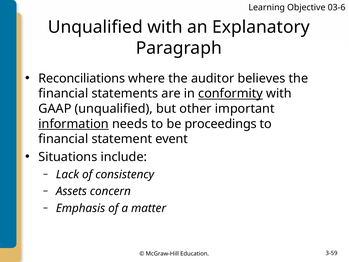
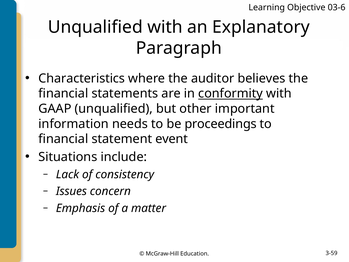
Reconciliations: Reconciliations -> Characteristics (82, 78)
information underline: present -> none (74, 124)
Assets: Assets -> Issues (71, 191)
